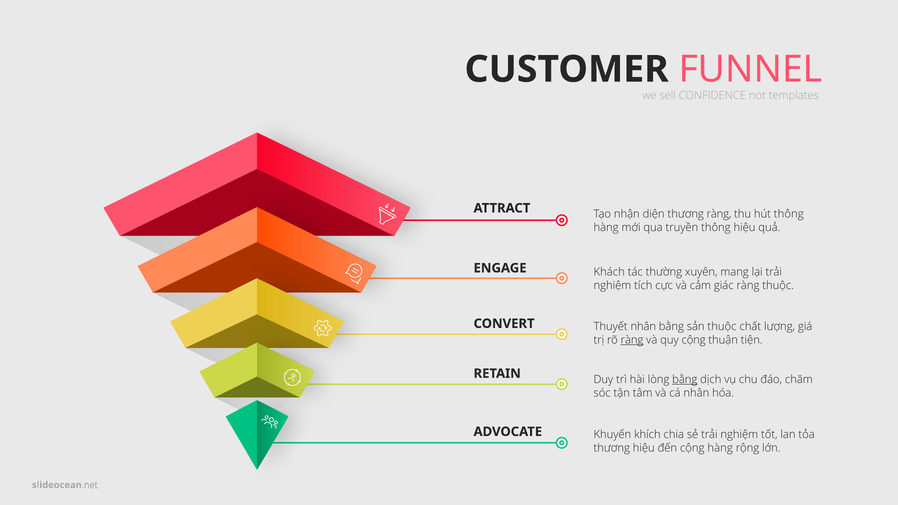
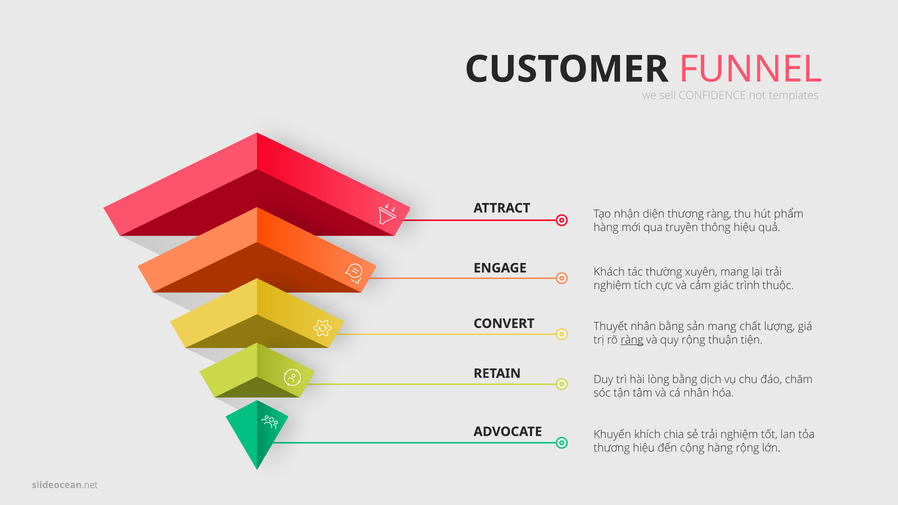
hút thông: thông -> phẩm (789, 214)
giác ràng: ràng -> trình (748, 286)
sản thuộc: thuộc -> mang (722, 326)
quy cộng: cộng -> rộng (693, 340)
bằng underline: present -> none (685, 379)
